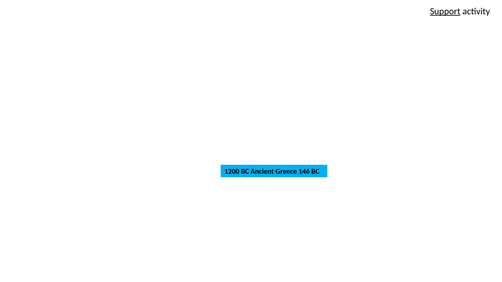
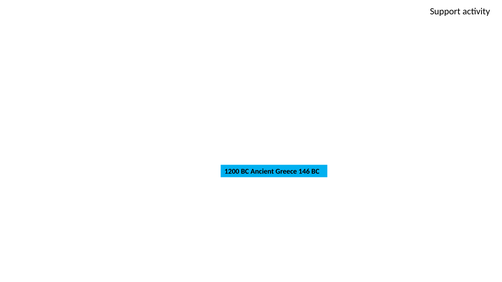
Support underline: present -> none (445, 11)
